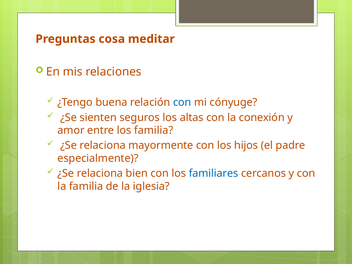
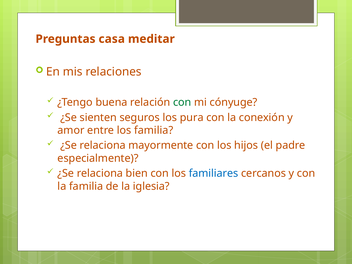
cosa: cosa -> casa (112, 39)
con colour: blue -> green (182, 102)
altas: altas -> pura (192, 117)
